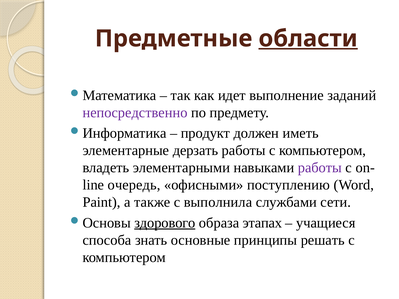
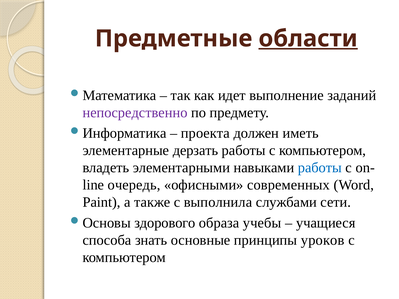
продукт: продукт -> проекта (205, 133)
работы colour: purple -> blue (320, 168)
поступлению: поступлению -> современных (288, 185)
здорового underline: present -> none (165, 223)
этапах: этапах -> учебы (262, 223)
решать: решать -> уроков (323, 240)
